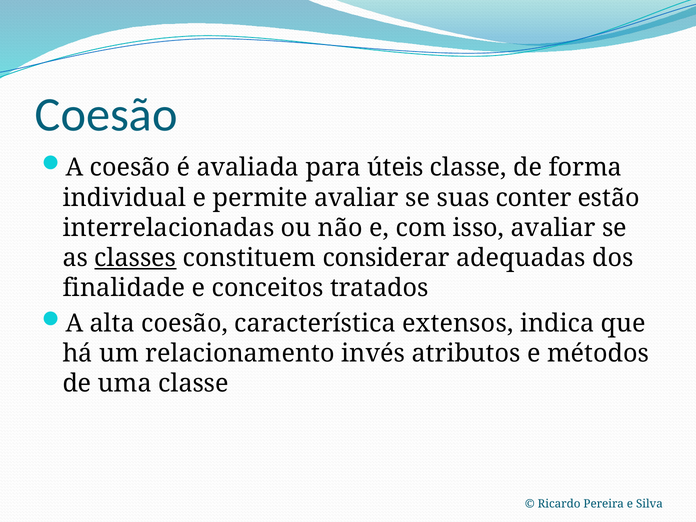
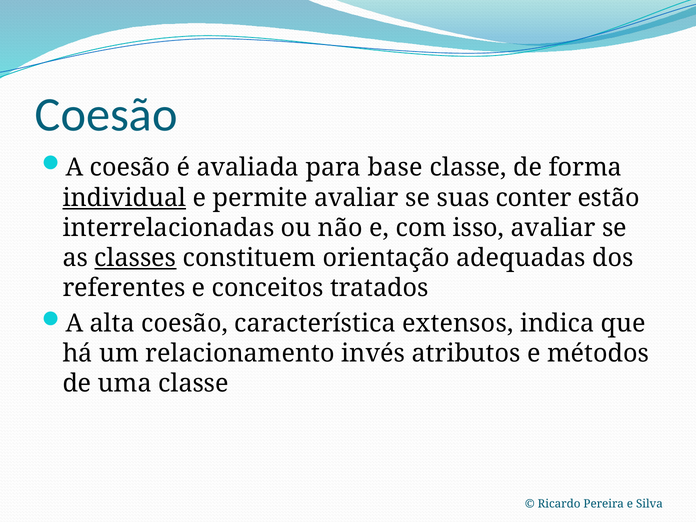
úteis: úteis -> base (395, 168)
individual underline: none -> present (124, 198)
considerar: considerar -> orientação (386, 258)
finalidade: finalidade -> referentes (124, 288)
